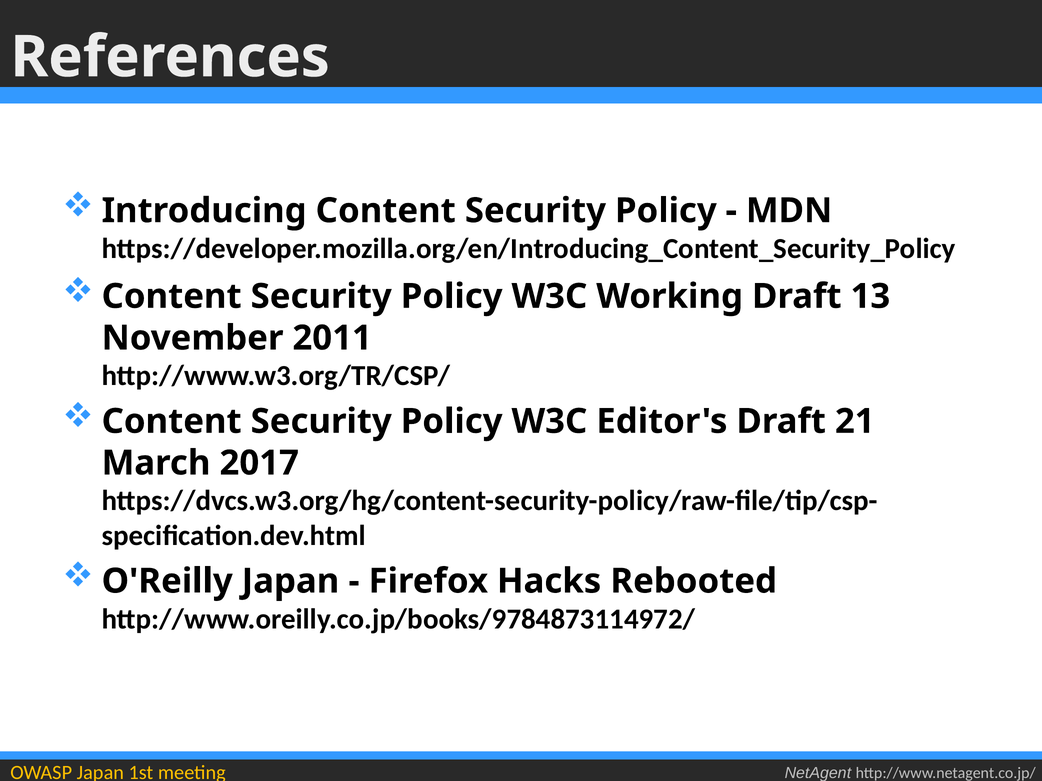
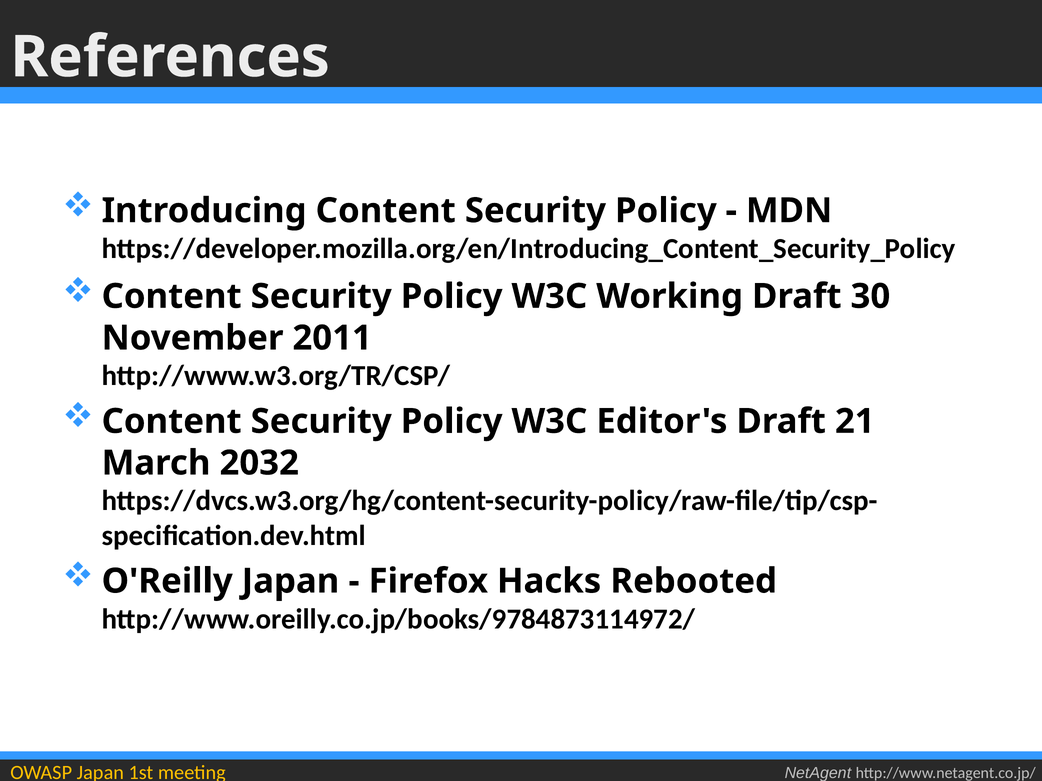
13: 13 -> 30 (870, 297)
2017: 2017 -> 2032 (259, 463)
